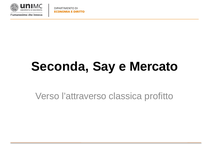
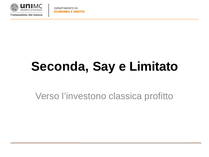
Mercato: Mercato -> Limitato (154, 66)
l’attraverso: l’attraverso -> l’investono (84, 96)
